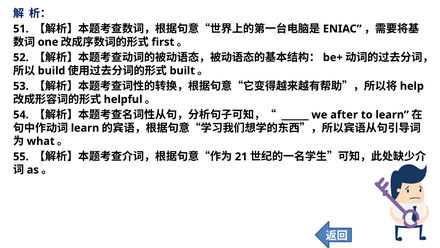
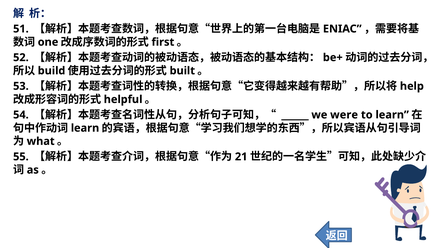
after: after -> were (344, 115)
